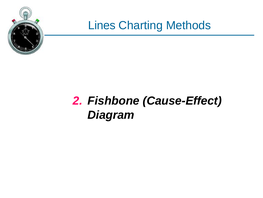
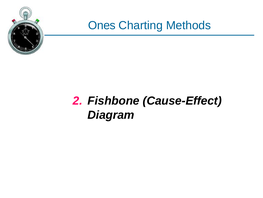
Lines: Lines -> Ones (102, 25)
